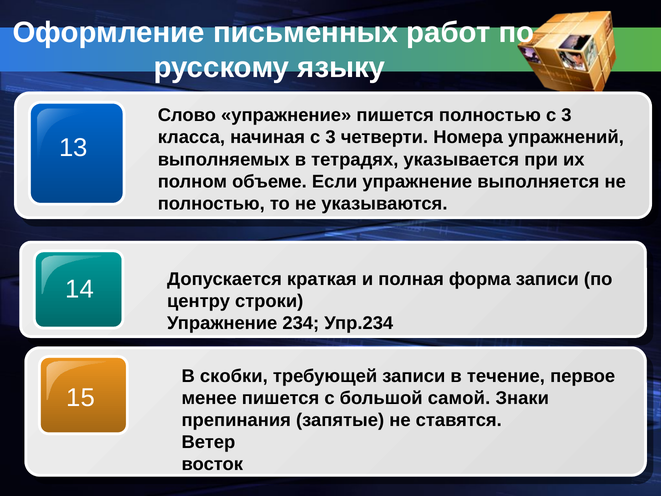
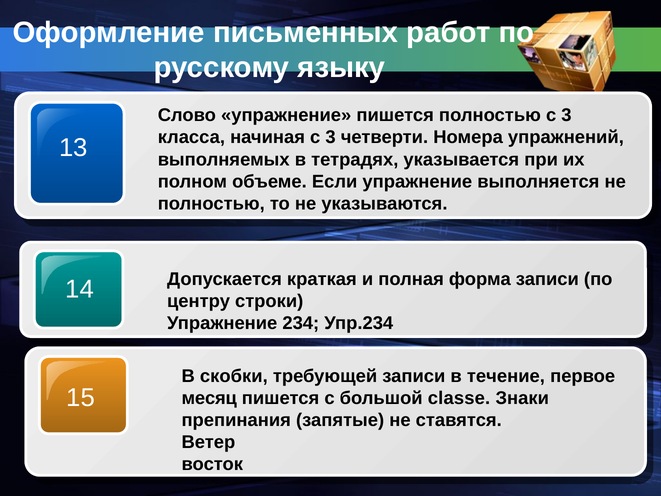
менее: менее -> месяц (209, 398)
самой: самой -> classe (459, 398)
